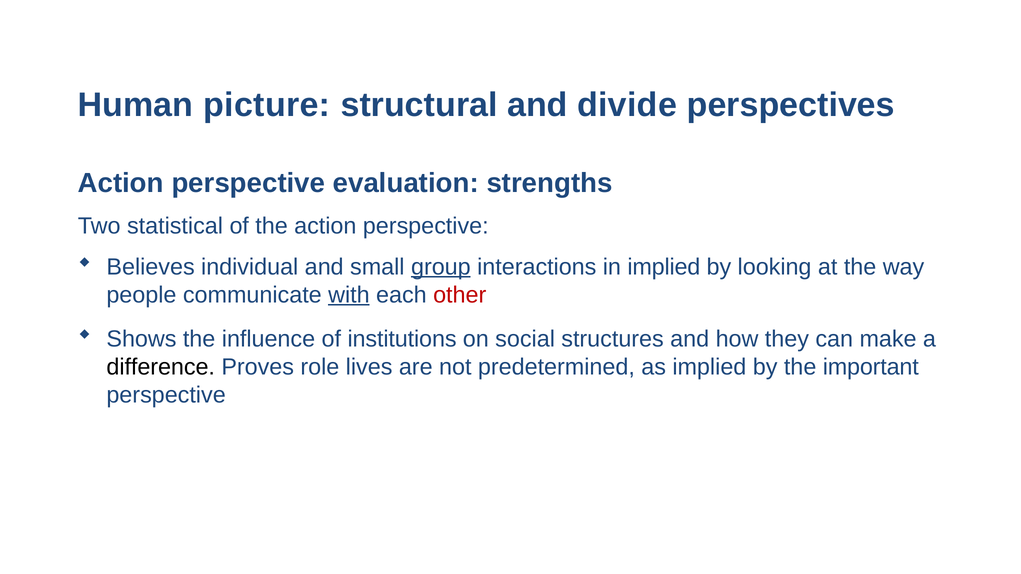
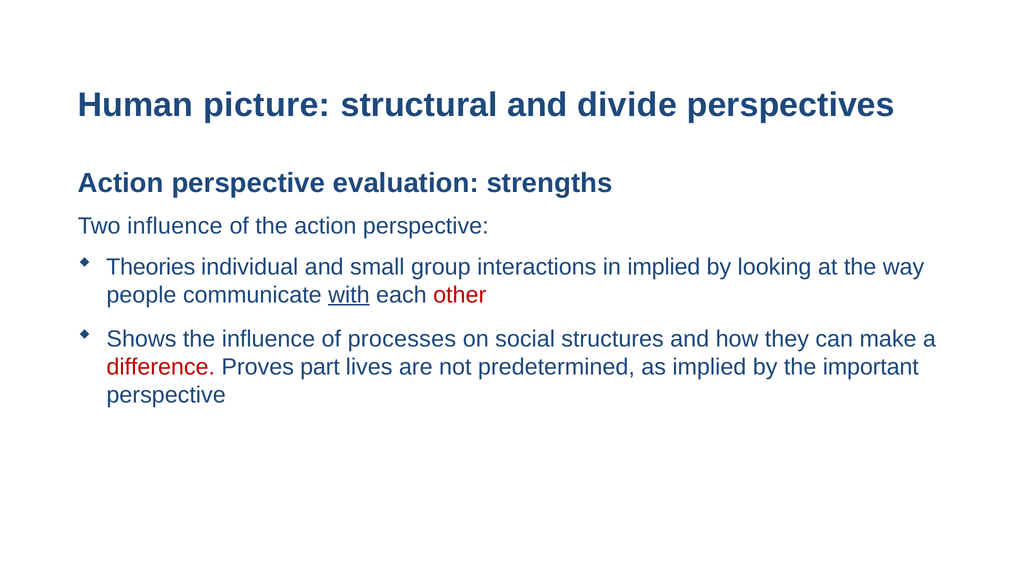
Two statistical: statistical -> influence (175, 226)
Believes: Believes -> Theories (151, 267)
group underline: present -> none (441, 267)
institutions: institutions -> processes (402, 339)
difference colour: black -> red (161, 367)
role: role -> part (320, 367)
